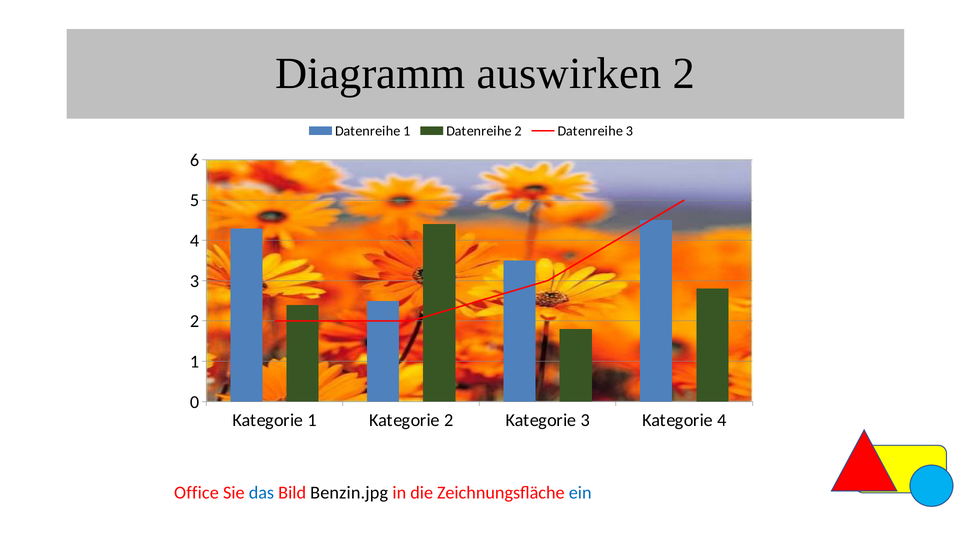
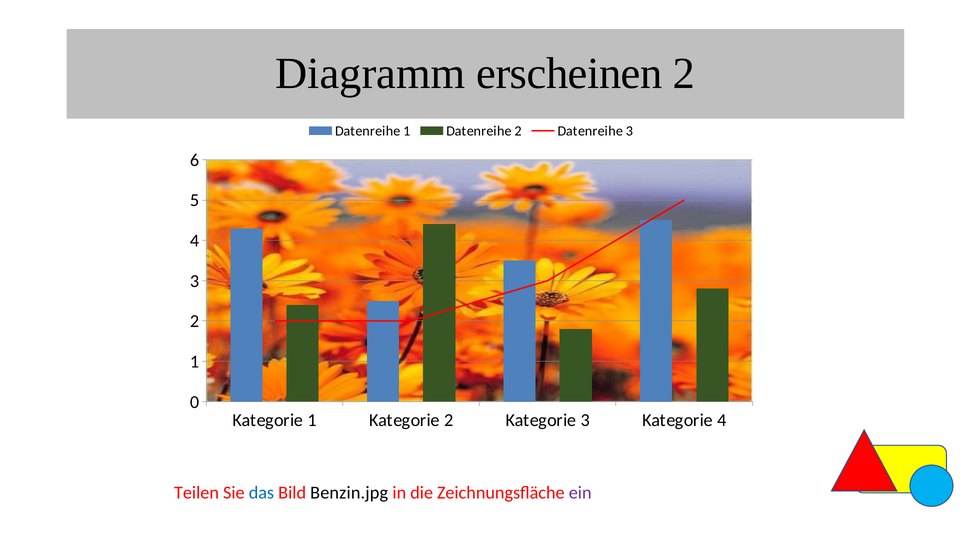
auswirken: auswirken -> erscheinen (569, 74)
Office: Office -> Teilen (196, 493)
ein colour: blue -> purple (580, 493)
